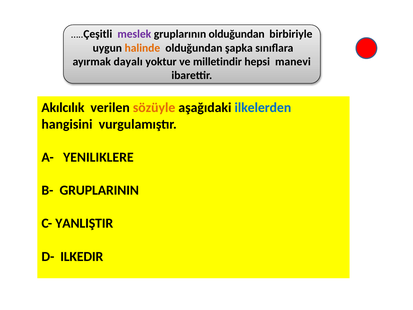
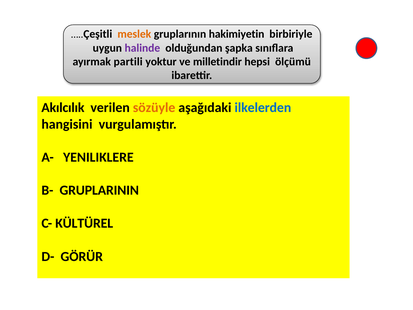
meslek colour: purple -> orange (134, 34)
gruplarının olduğundan: olduğundan -> hakimiyetin (237, 34)
halinde colour: orange -> purple (142, 48)
dayalı: dayalı -> partili (128, 62)
manevi: manevi -> ölçümü (293, 62)
YANLIŞTIR: YANLIŞTIR -> KÜLTÜREL (84, 223)
ILKEDIR: ILKEDIR -> GÖRÜR (82, 256)
